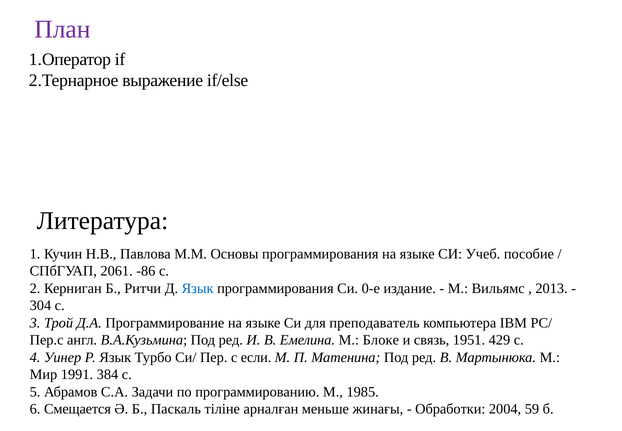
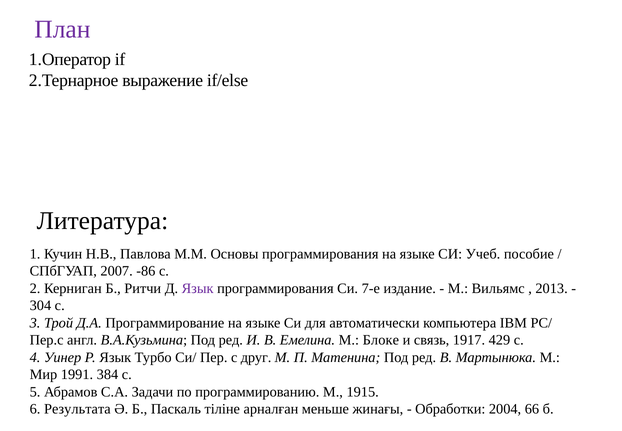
2061: 2061 -> 2007 (117, 271)
Язык colour: blue -> purple (198, 288)
0-е: 0-е -> 7-е (371, 288)
преподаватель: преподаватель -> автоматически (375, 323)
1951: 1951 -> 1917 (469, 340)
если: если -> друг (256, 357)
1985: 1985 -> 1915 (363, 392)
Смещается: Смещается -> Результата (77, 409)
59: 59 -> 66 (532, 409)
